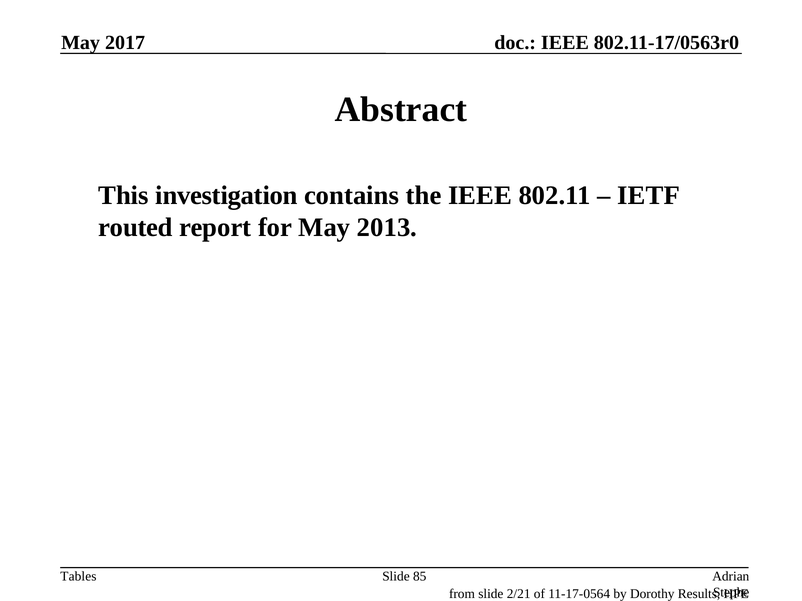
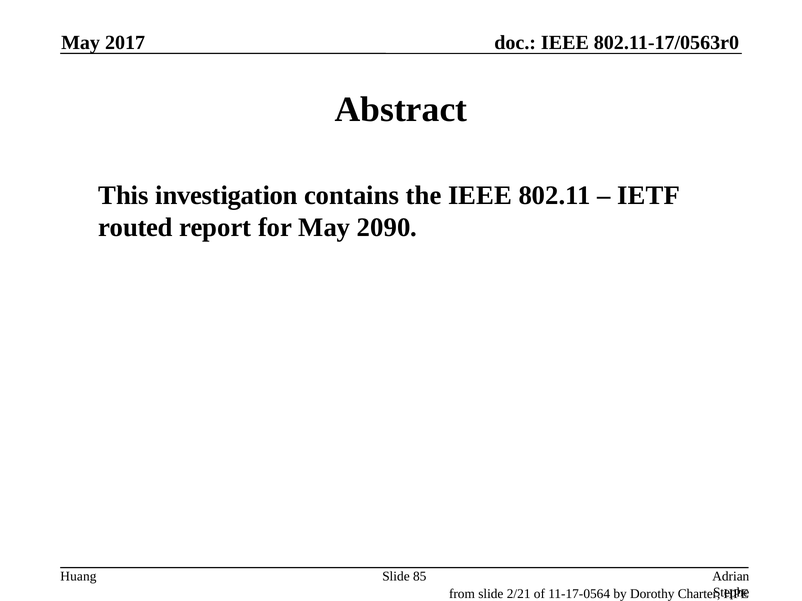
2013: 2013 -> 2090 (387, 228)
Tables: Tables -> Huang (78, 577)
Results: Results -> Charter (699, 594)
